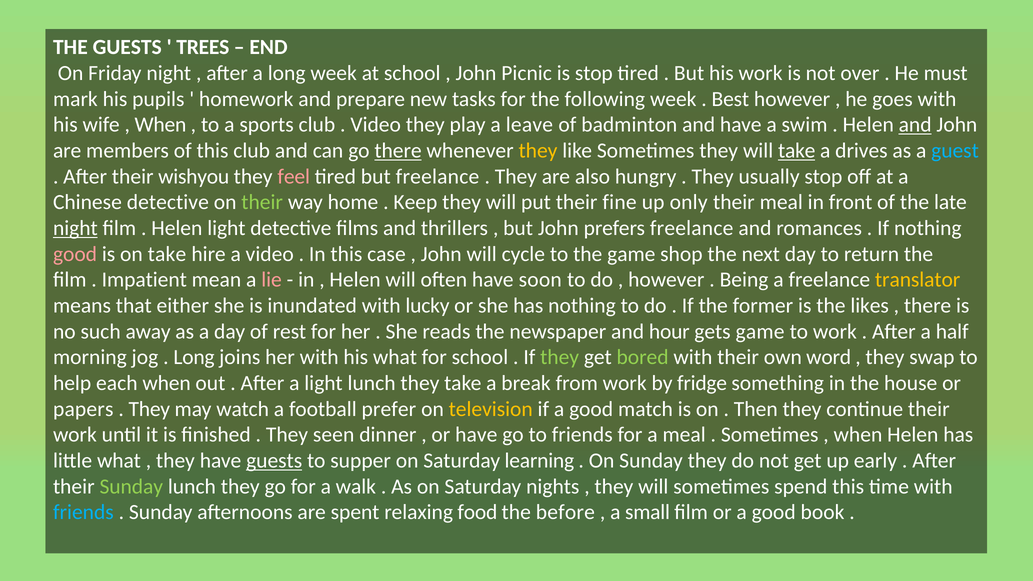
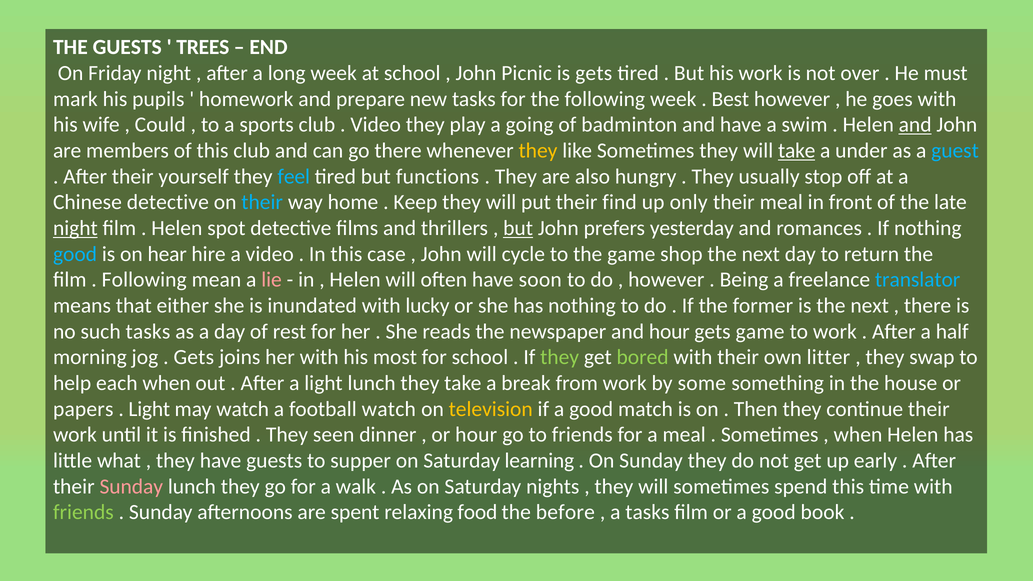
is stop: stop -> gets (594, 73)
When: When -> Could (160, 125)
leave: leave -> going (530, 125)
there underline: present -> none (398, 151)
drives: drives -> under (861, 151)
wishyou: wishyou -> yourself (194, 177)
feel colour: pink -> light blue (294, 177)
but freelance: freelance -> functions (438, 177)
their colour: light green -> light blue (262, 202)
fine: fine -> find (620, 202)
Helen light: light -> spot (226, 228)
but underline: none -> present (518, 228)
prefers freelance: freelance -> yesterday (692, 228)
good colour: pink -> light blue (75, 254)
on take: take -> hear (167, 254)
Impatient: Impatient -> Following (144, 280)
translator colour: yellow -> light blue (918, 280)
is the likes: likes -> next (870, 306)
such away: away -> tasks (148, 332)
Long: Long -> Gets (194, 357)
his what: what -> most (395, 357)
word: word -> litter (828, 357)
fridge: fridge -> some (702, 383)
They: They -> Light (149, 409)
football prefer: prefer -> watch (389, 409)
or have: have -> hour (476, 435)
guests underline: present -> none (274, 461)
Sunday colour: light green -> pink (131, 487)
friends colour: light blue -> light green (83, 512)
a small: small -> tasks (647, 512)
